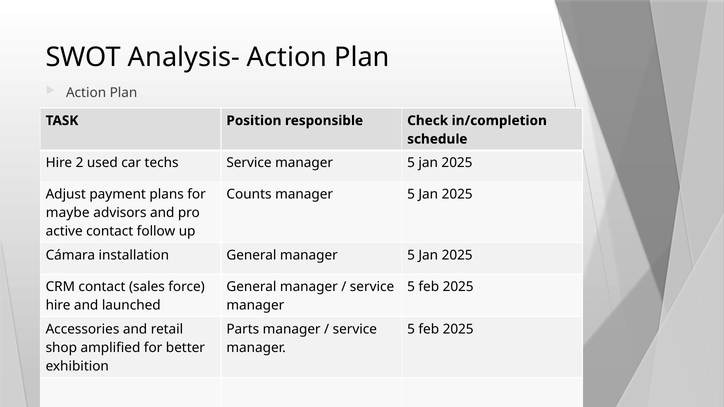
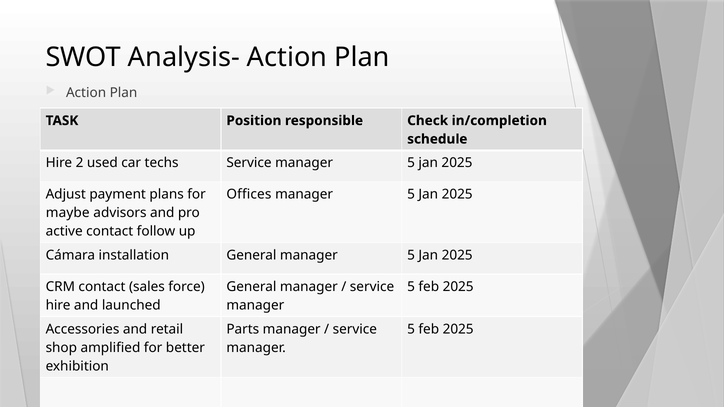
Counts: Counts -> Offices (249, 195)
